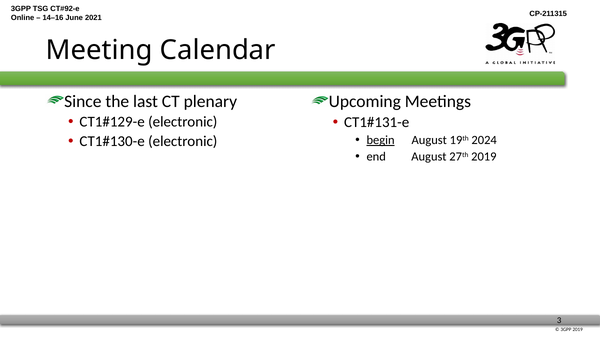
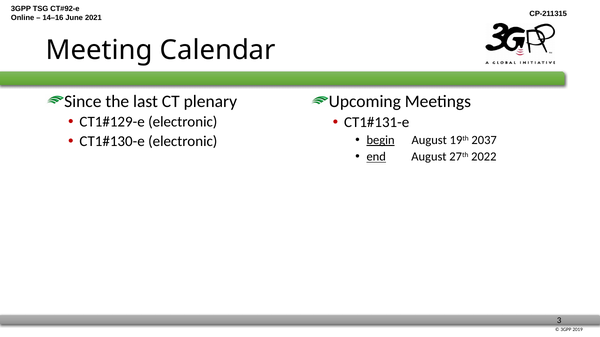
2024: 2024 -> 2037 (484, 140)
end underline: none -> present (376, 157)
27th 2019: 2019 -> 2022 (484, 157)
